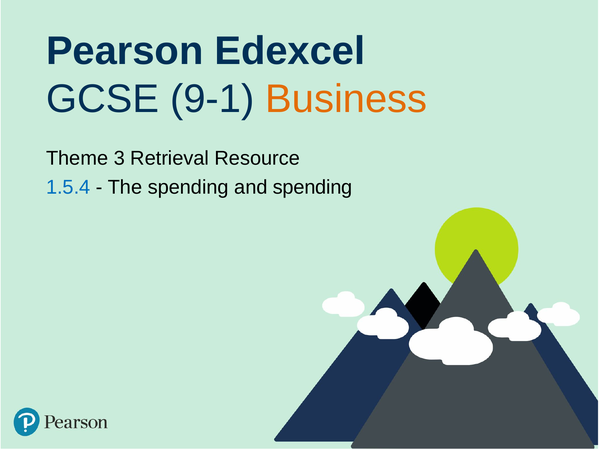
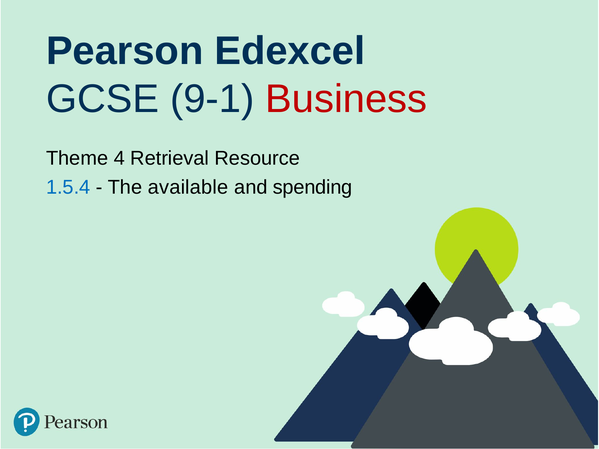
Business colour: orange -> red (346, 99)
3: 3 -> 4 (119, 158)
The spending: spending -> available (188, 187)
